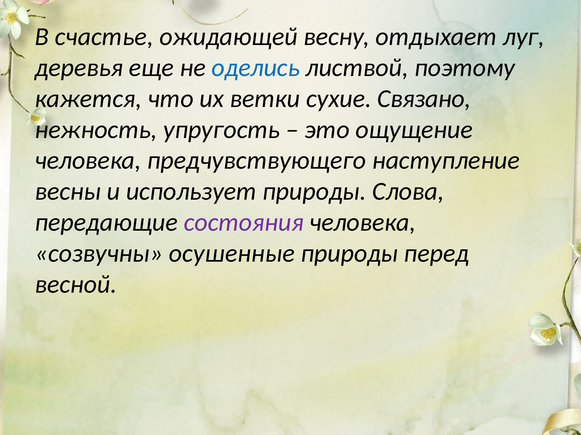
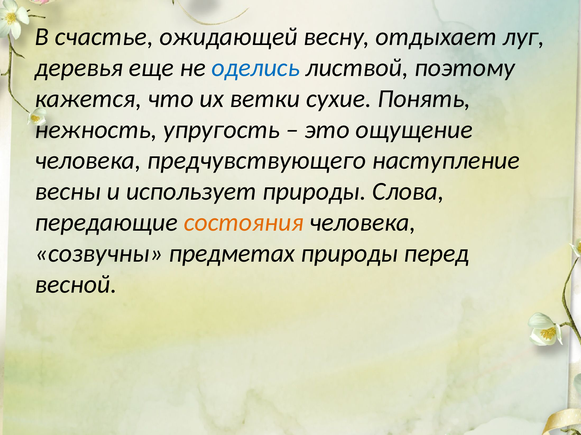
Связано: Связано -> Понять (424, 99)
состояния colour: purple -> orange (244, 223)
осушенные: осушенные -> предметах (232, 254)
